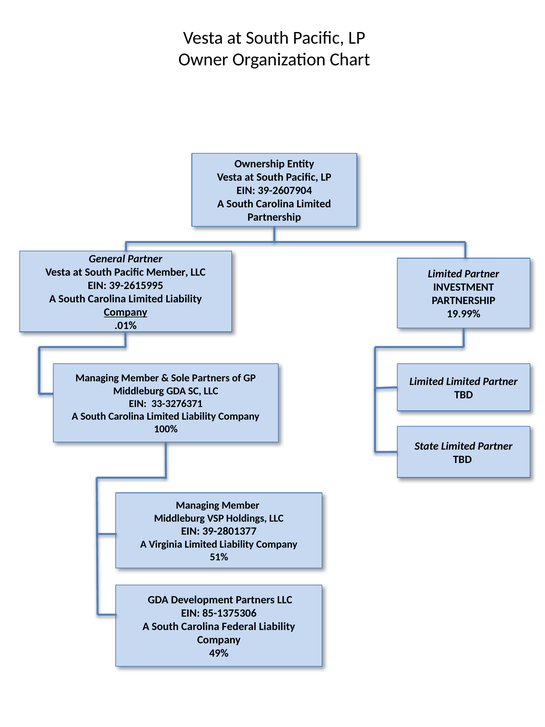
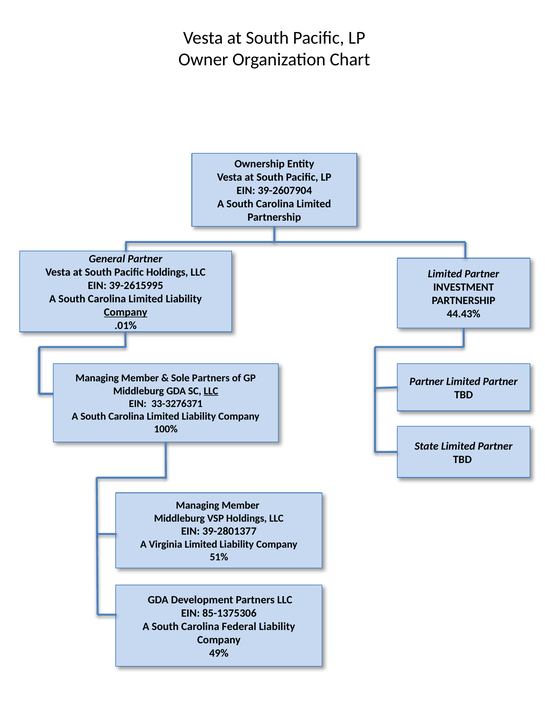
Pacific Member: Member -> Holdings (167, 272)
19.99%: 19.99% -> 44.43% (464, 314)
Limited: Limited -> Partner (427, 381)
LLC underline: none -> present (211, 391)
